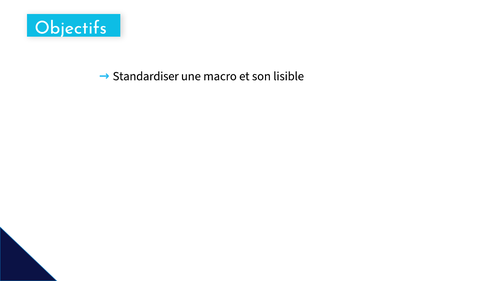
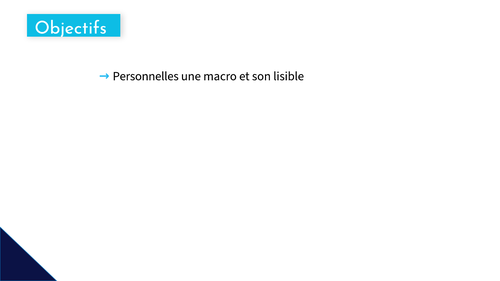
Standardiser: Standardiser -> Personnelles (146, 76)
